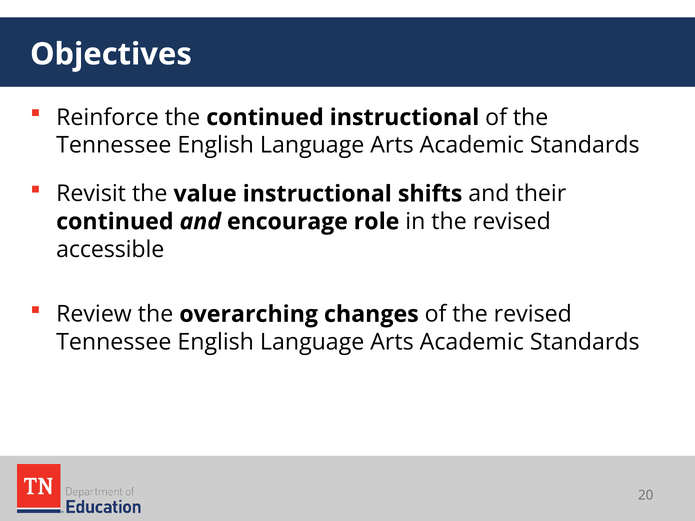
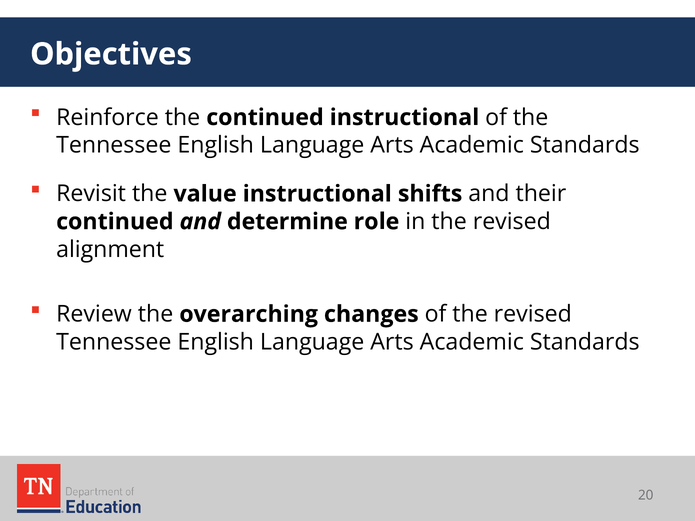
encourage: encourage -> determine (287, 222)
accessible: accessible -> alignment (110, 250)
